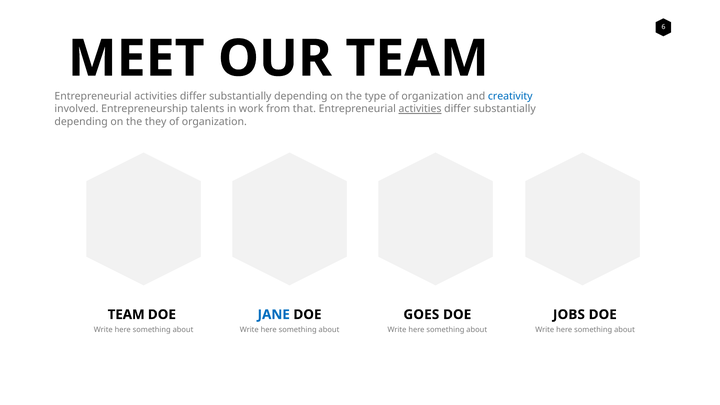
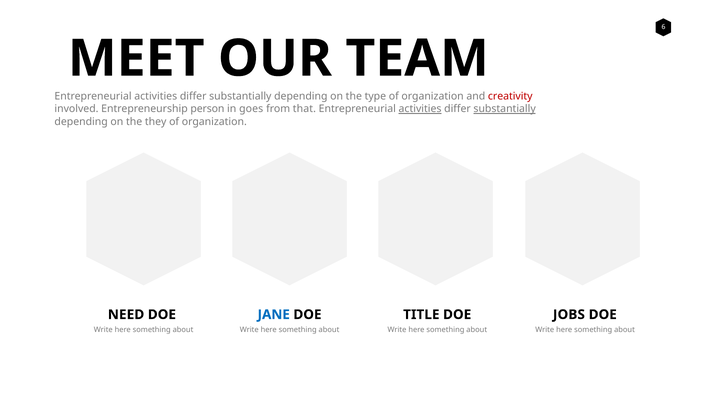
creativity colour: blue -> red (510, 96)
talents: talents -> person (207, 109)
work: work -> goes (251, 109)
substantially underline: none -> present (505, 109)
TEAM: TEAM -> NEED (126, 315)
GOES: GOES -> TITLE (421, 315)
